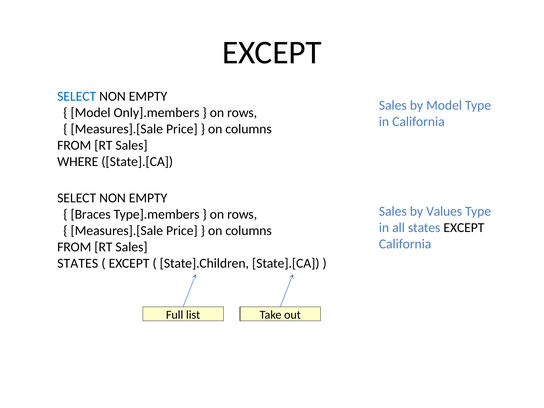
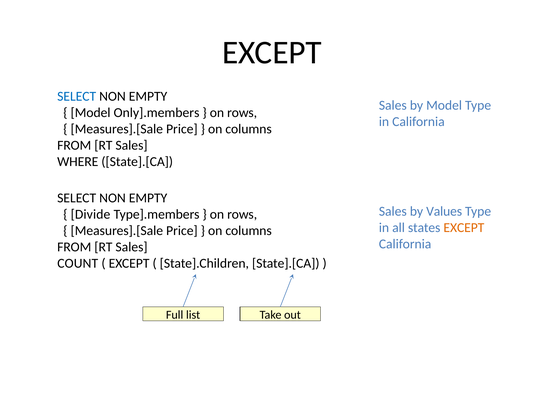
Braces: Braces -> Divide (91, 214)
EXCEPT colour: black -> orange (464, 228)
STATES: STATES -> COUNT (78, 263)
